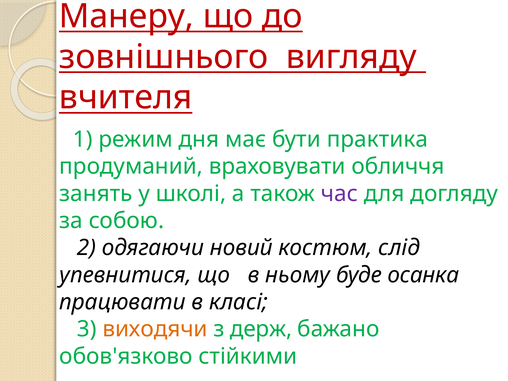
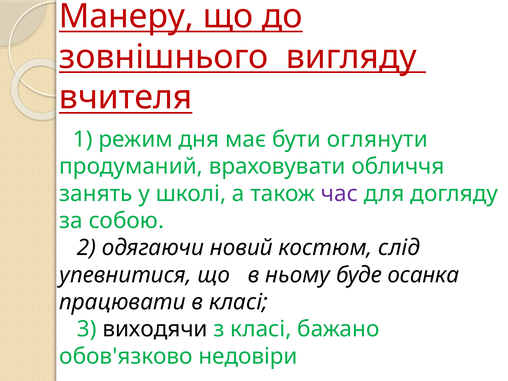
практика: практика -> оглянути (377, 139)
виходячи colour: orange -> black (155, 329)
з держ: держ -> класі (261, 329)
стійкими: стійкими -> недовіри (248, 356)
